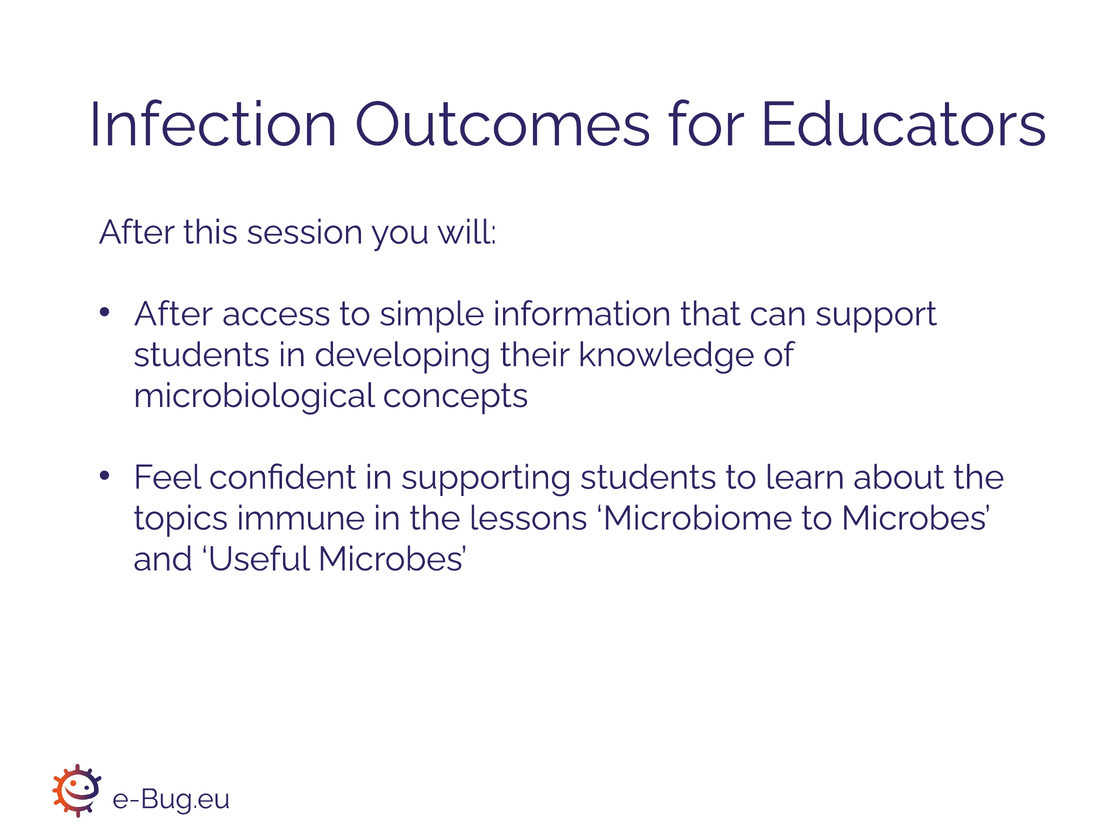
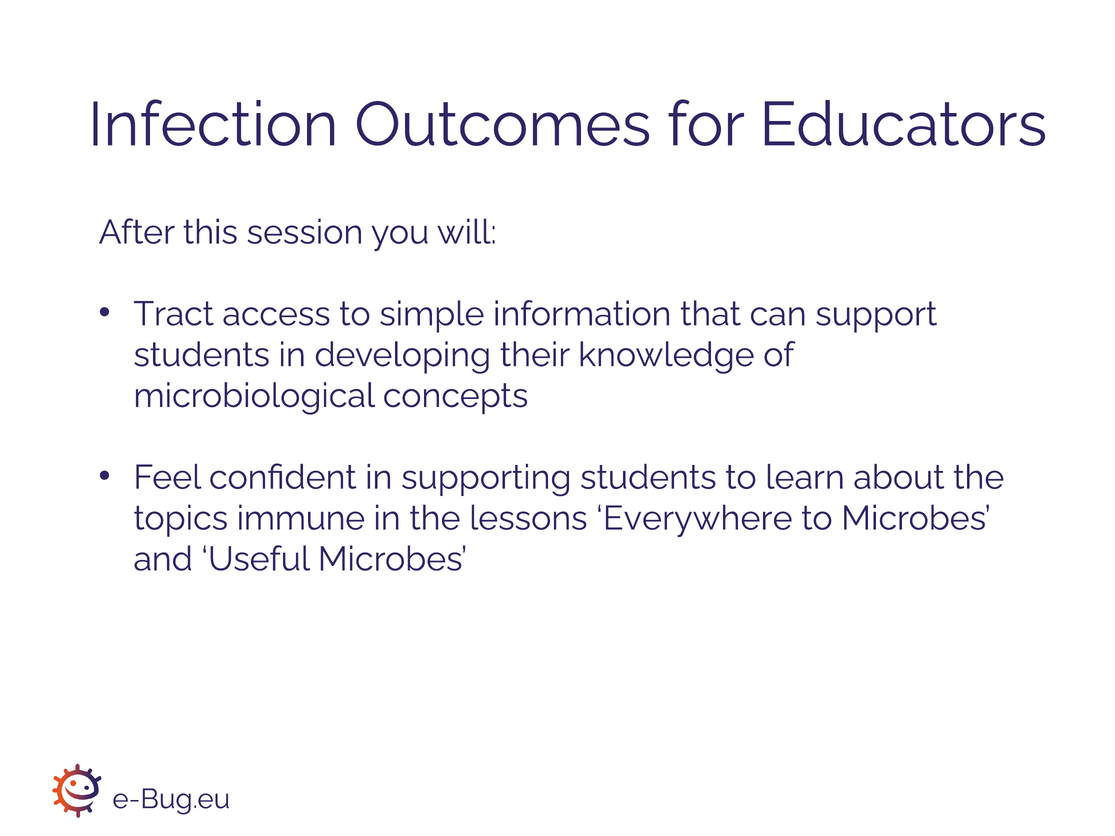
After: After -> Tract (174, 314)
Microbiome: Microbiome -> Everywhere (694, 518)
